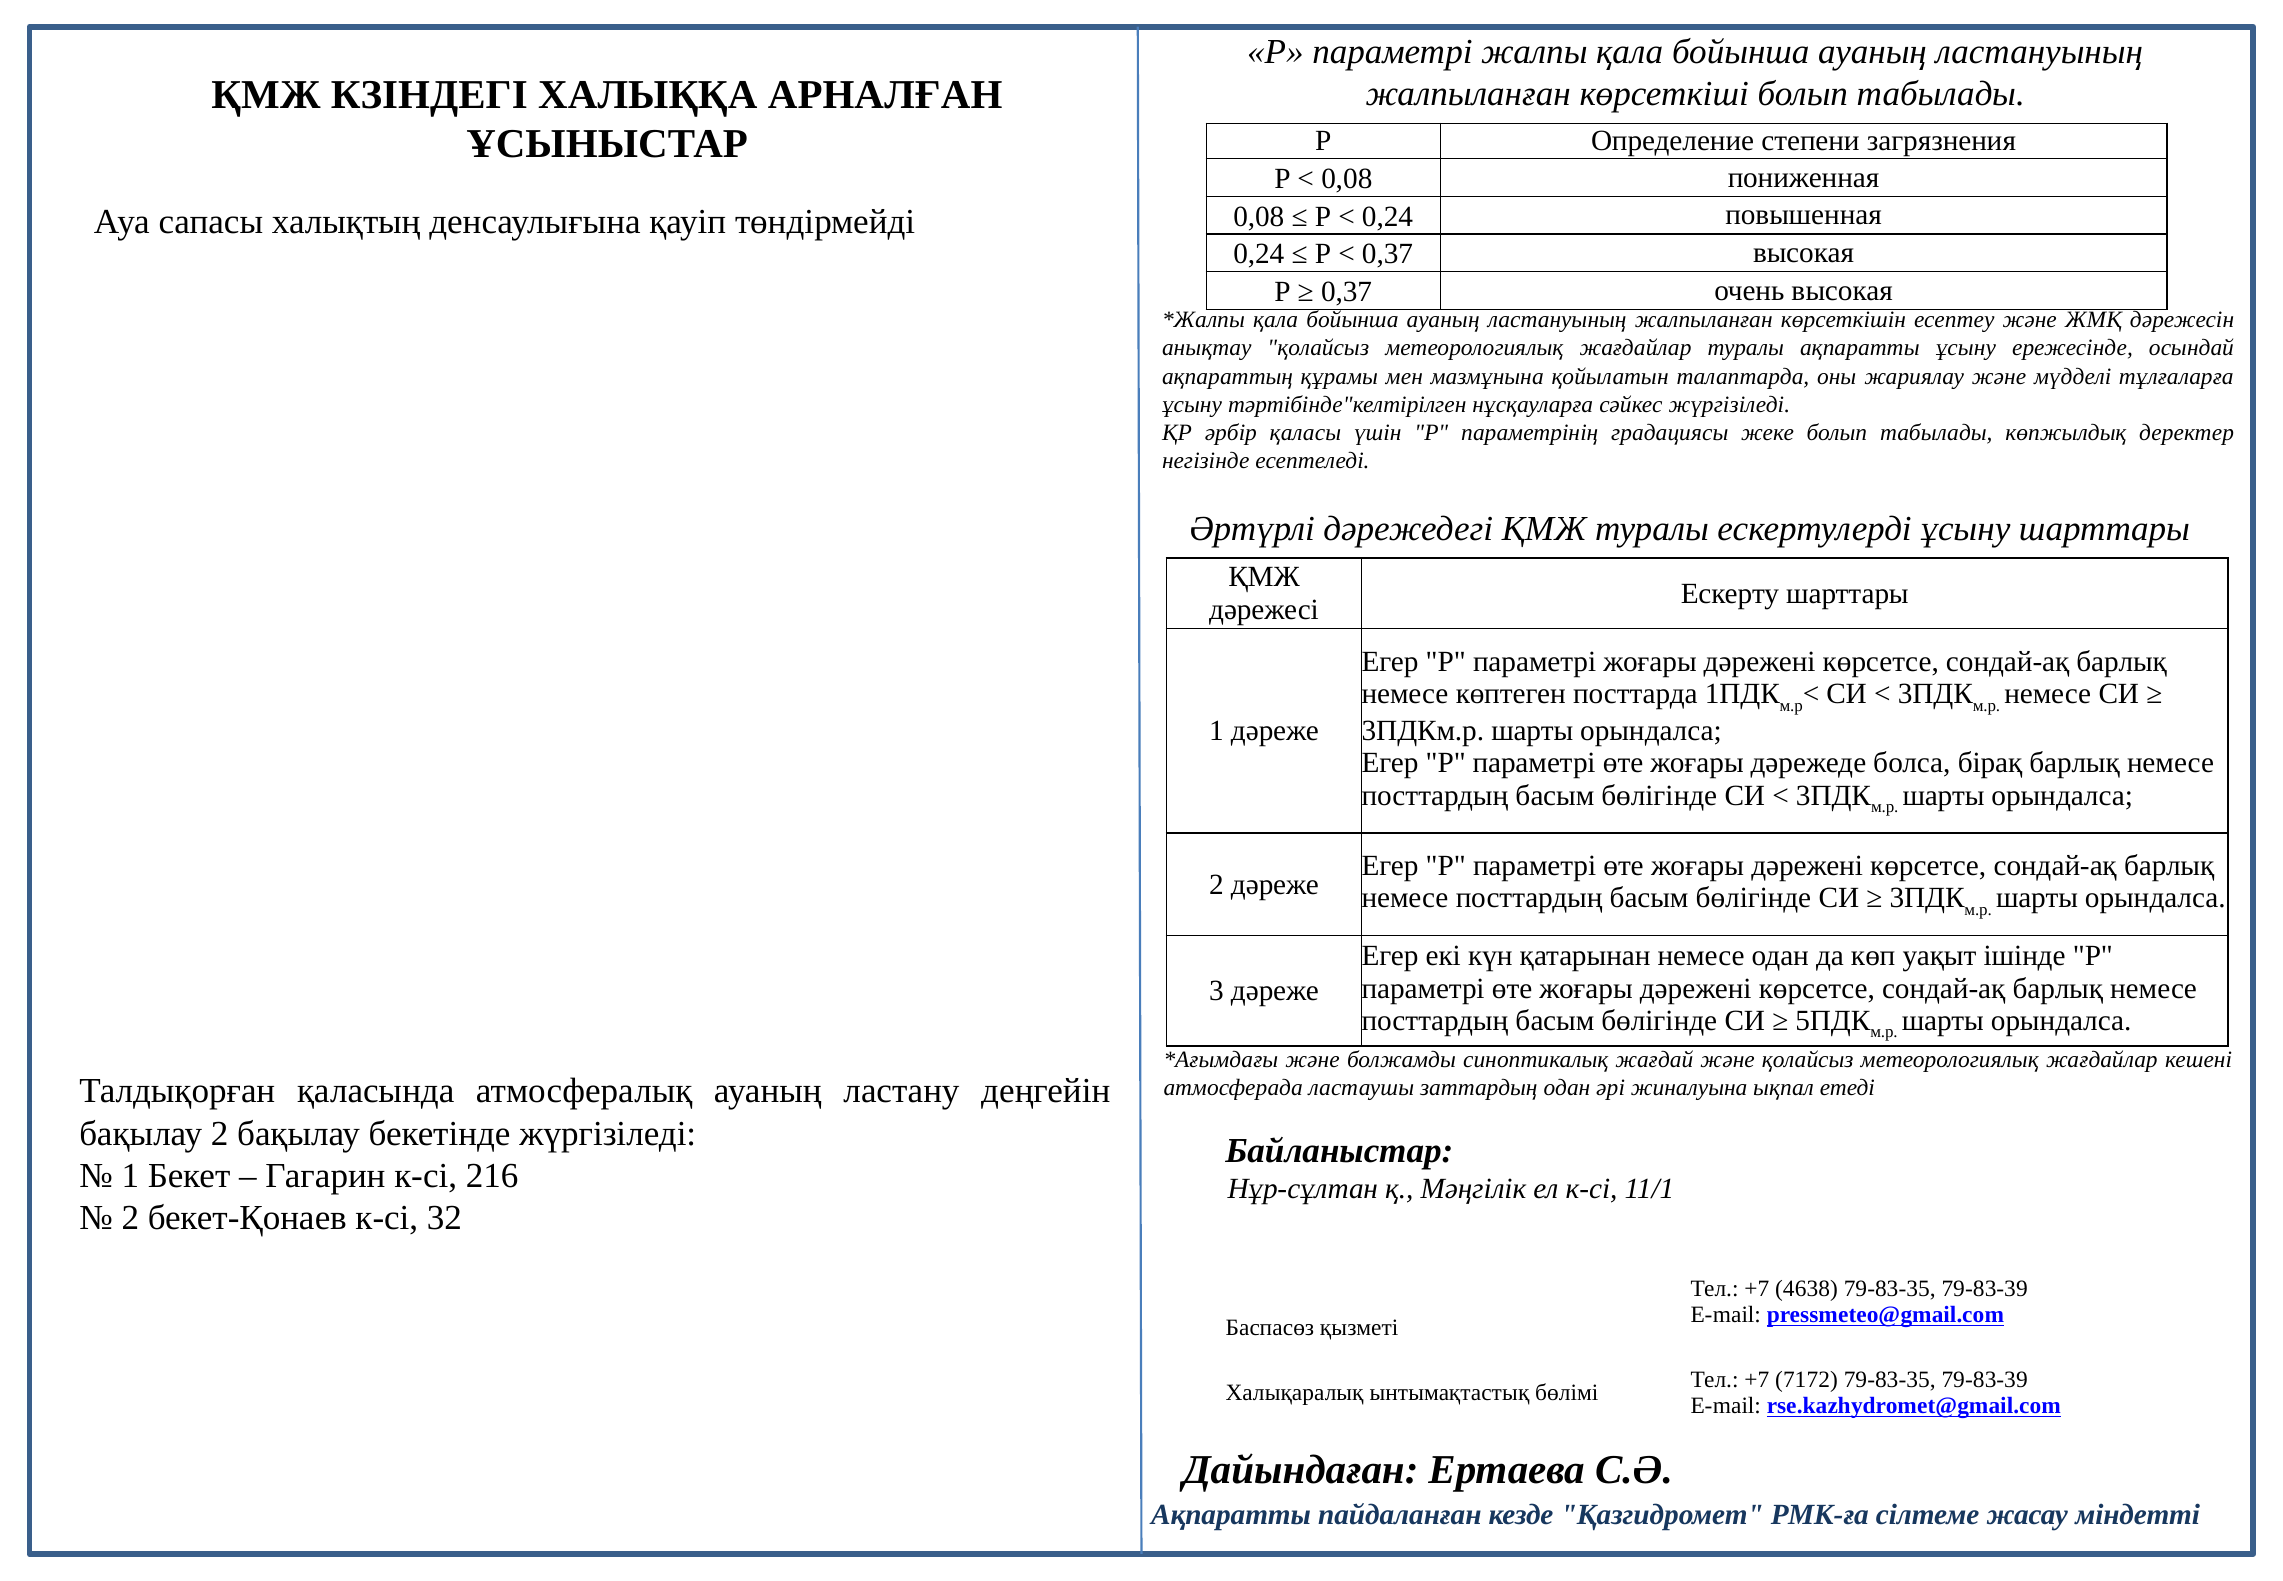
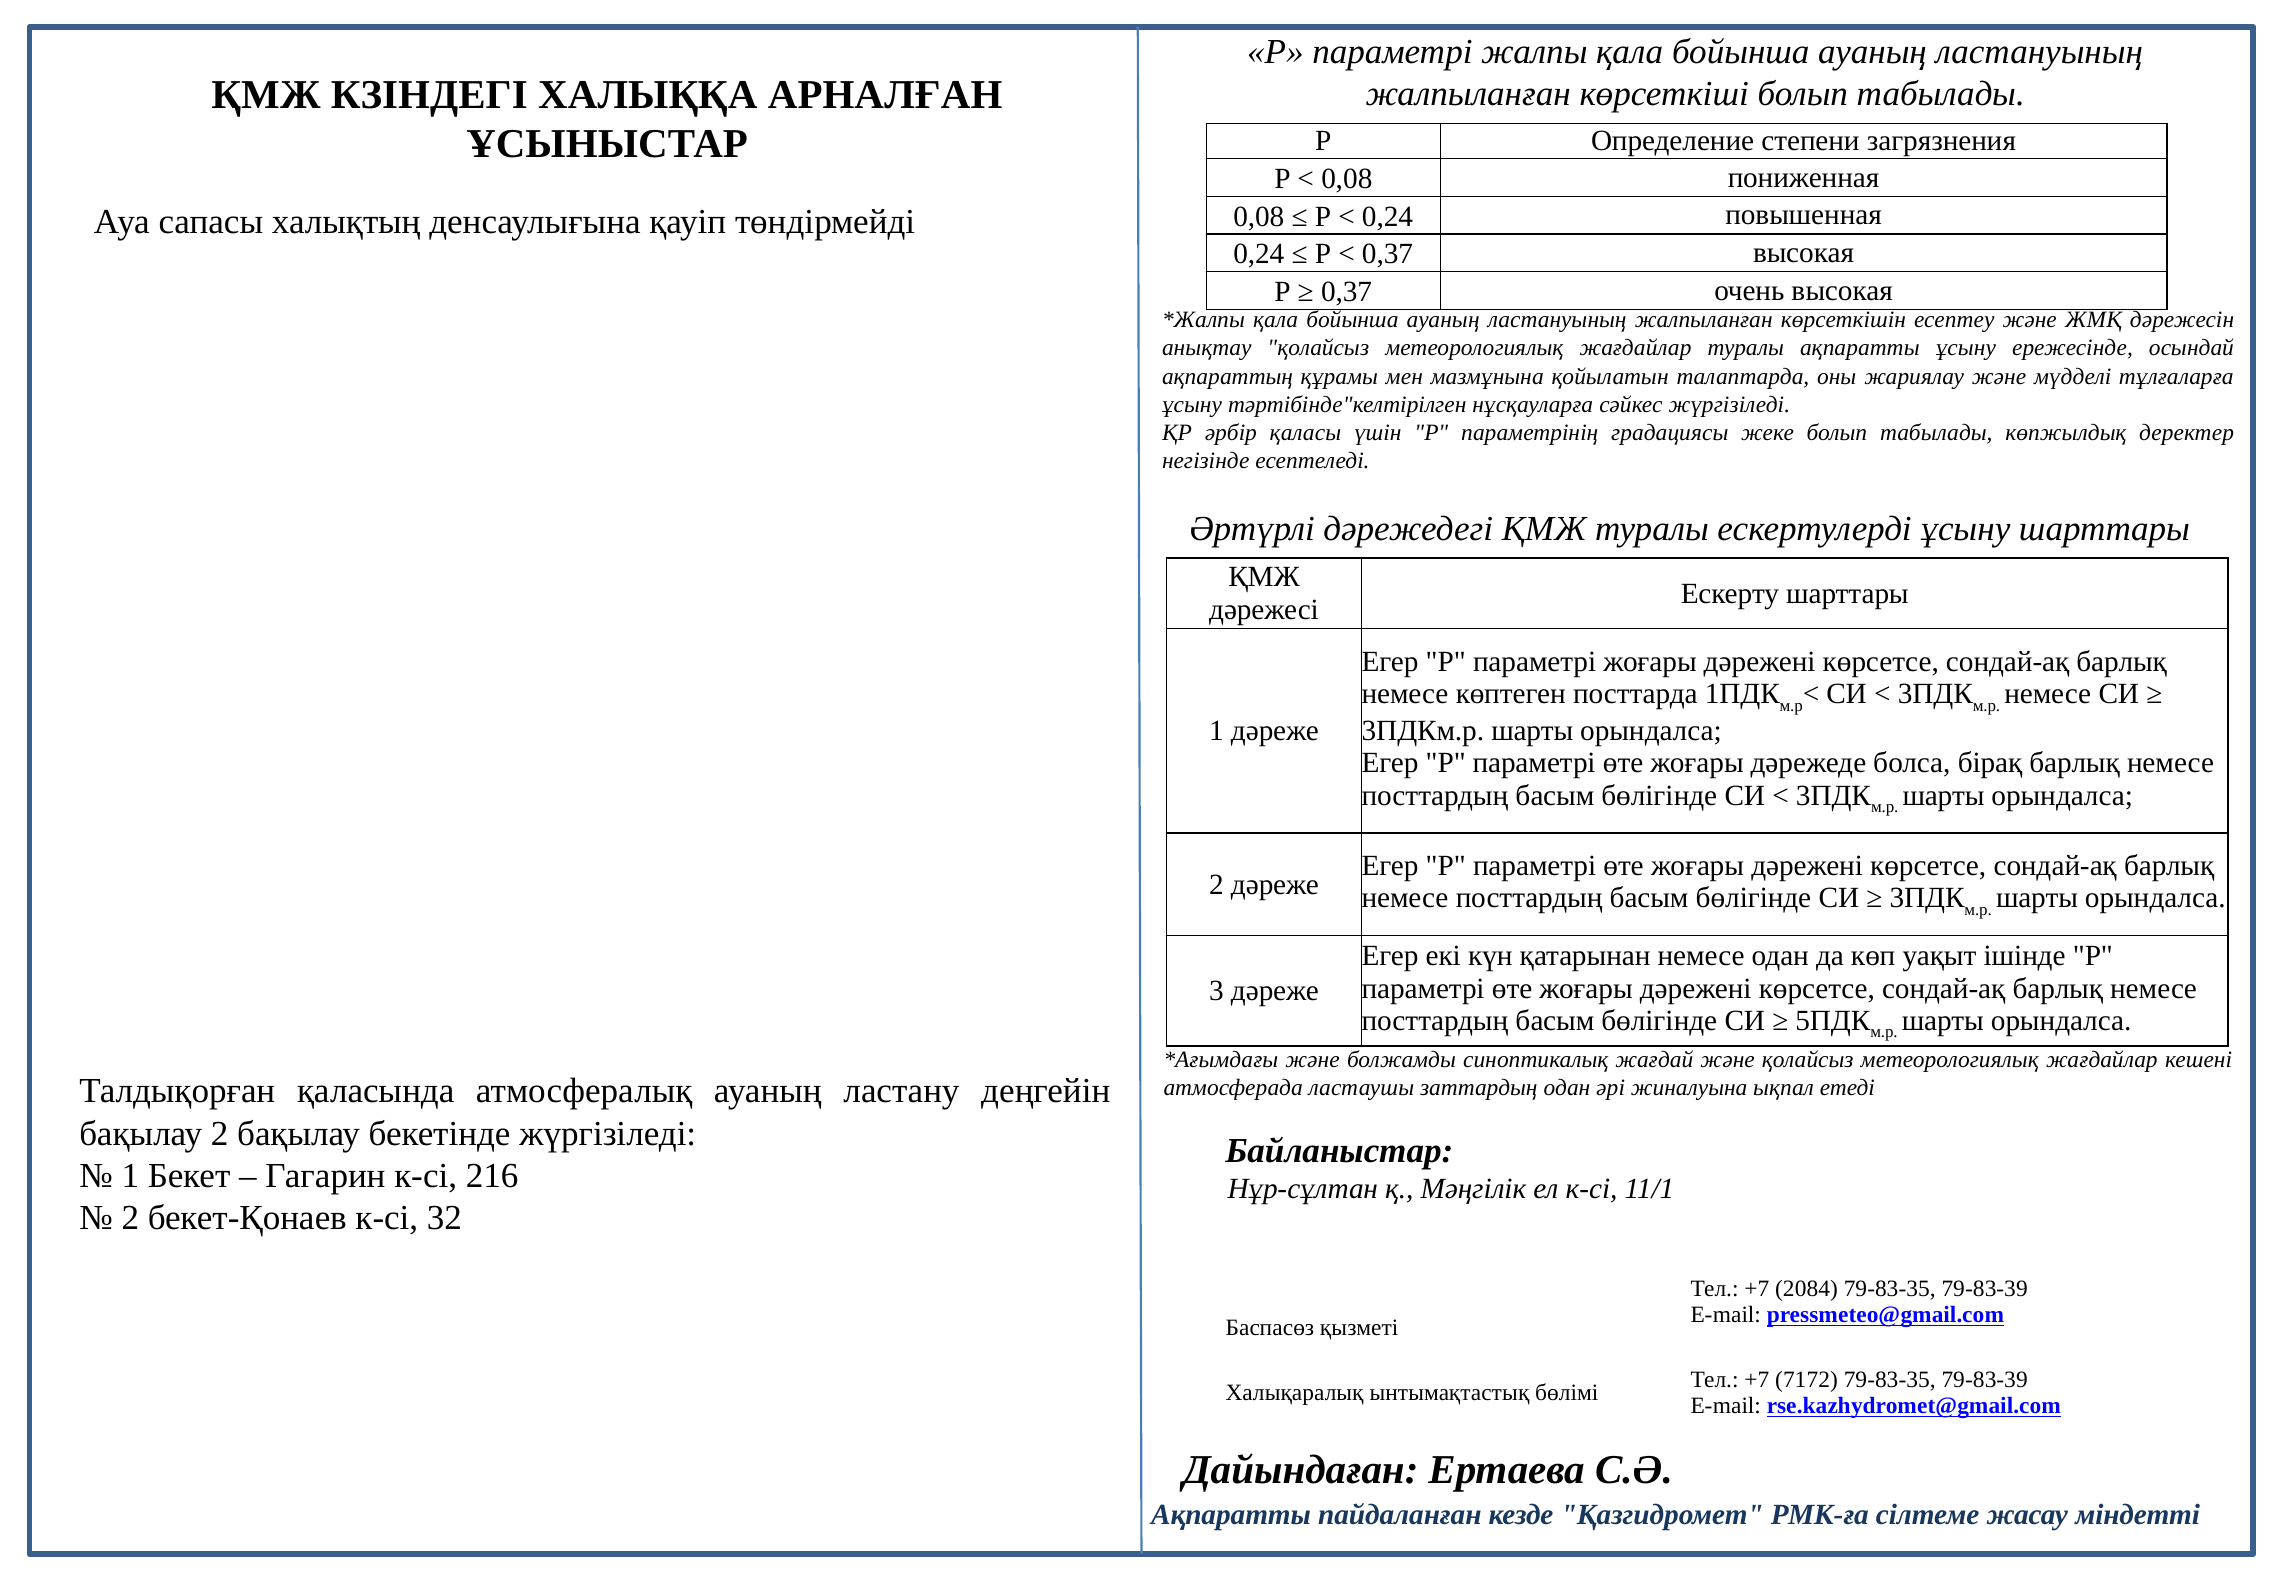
4638: 4638 -> 2084 (1807, 1289)
